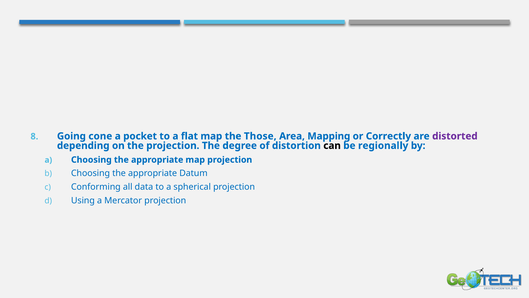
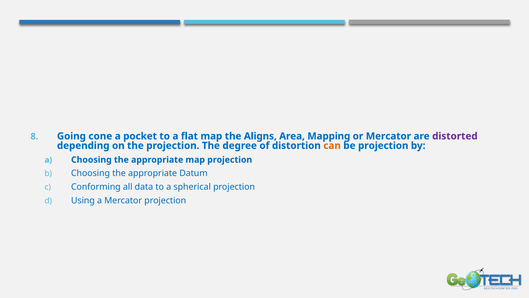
Those: Those -> Aligns (260, 136)
or Correctly: Correctly -> Mercator (388, 136)
can colour: black -> orange (332, 145)
be regionally: regionally -> projection (383, 145)
